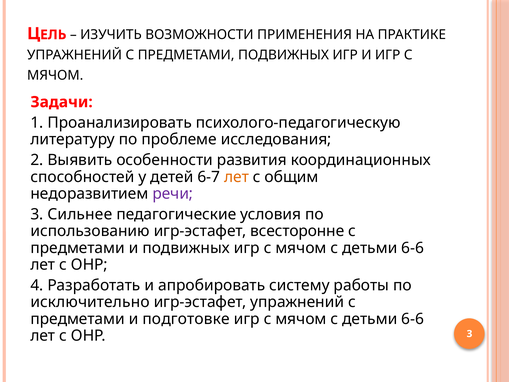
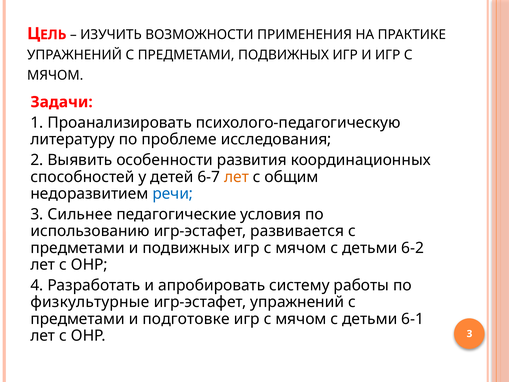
речи colour: purple -> blue (173, 194)
всесторонне: всесторонне -> развивается (297, 231)
6-6: 6-6 -> 6-2 (413, 248)
исключительно: исключительно -> физкультурные (90, 302)
6-6: 6-6 -> 6-1 (413, 319)
